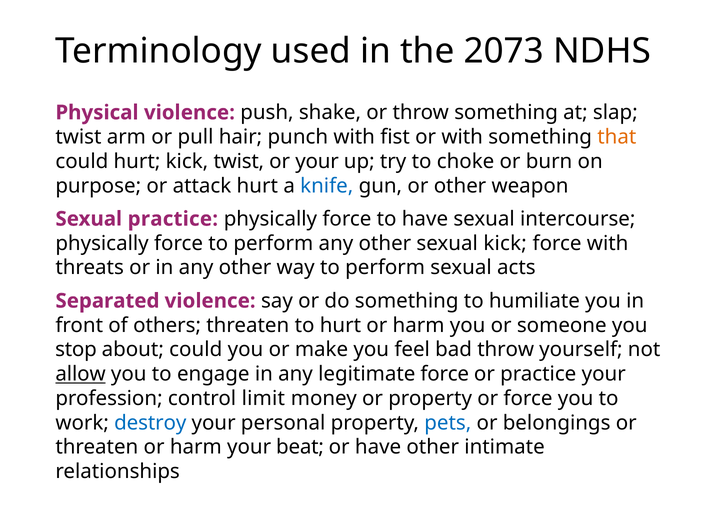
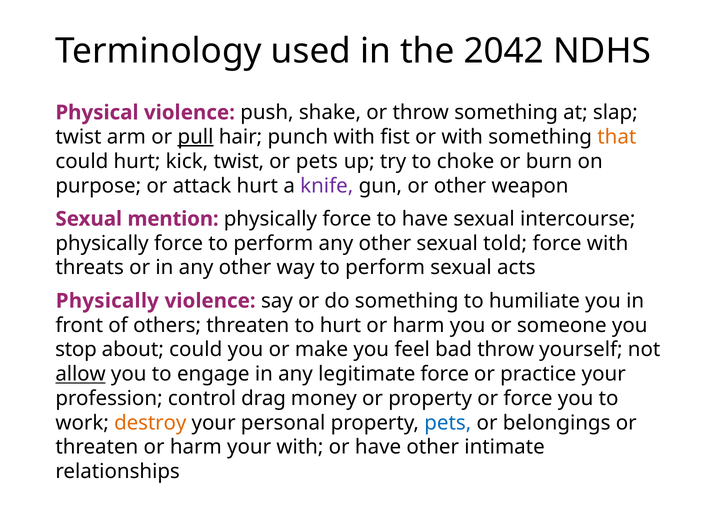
2073: 2073 -> 2042 (504, 51)
pull underline: none -> present (195, 137)
or your: your -> pets (317, 161)
knife colour: blue -> purple (327, 186)
Sexual practice: practice -> mention (173, 219)
sexual kick: kick -> told (505, 243)
Separated: Separated -> Physically (107, 301)
limit: limit -> drag (264, 398)
destroy colour: blue -> orange (150, 423)
your beat: beat -> with (300, 447)
